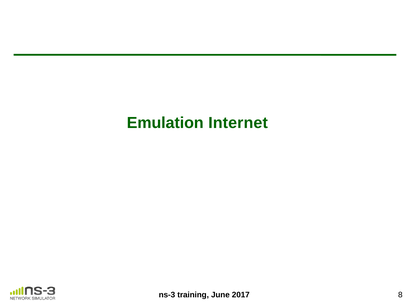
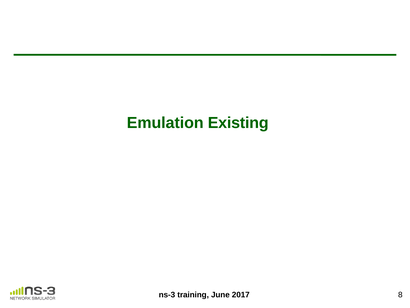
Internet: Internet -> Existing (238, 123)
